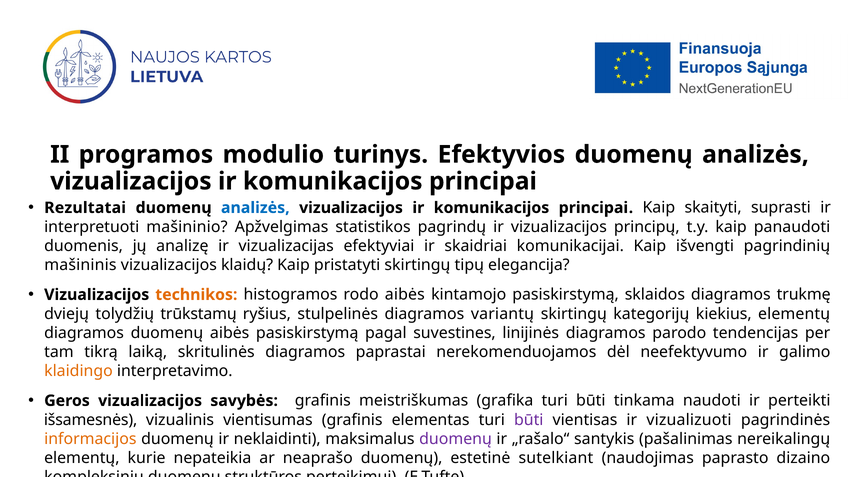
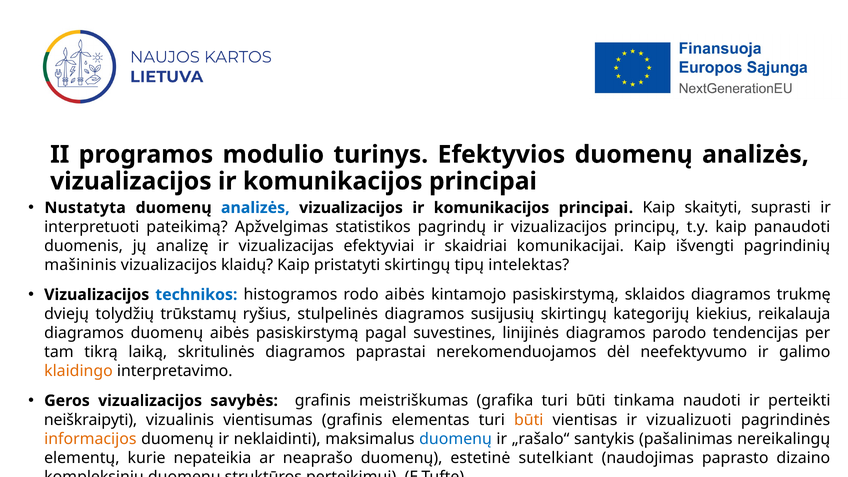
Rezultatai: Rezultatai -> Nustatyta (85, 208)
mašininio: mašininio -> pateikimą (187, 227)
elegancija: elegancija -> intelektas (529, 265)
technikos colour: orange -> blue (196, 295)
variantų: variantų -> susijusių (503, 314)
kiekius elementų: elementų -> reikalauja (794, 314)
išsamesnės: išsamesnės -> neiškraipyti (91, 420)
būti colour: purple -> orange (529, 420)
duomenų colour: purple -> blue (456, 439)
